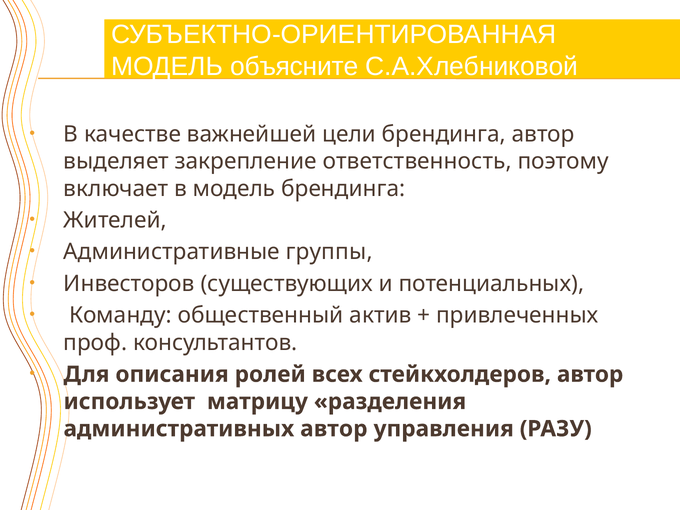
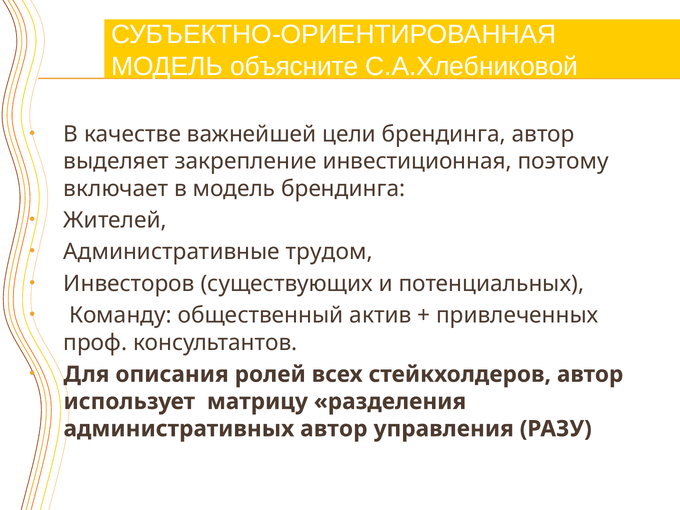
ответственность: ответственность -> инвестиционная (417, 161)
группы: группы -> трудом (329, 252)
